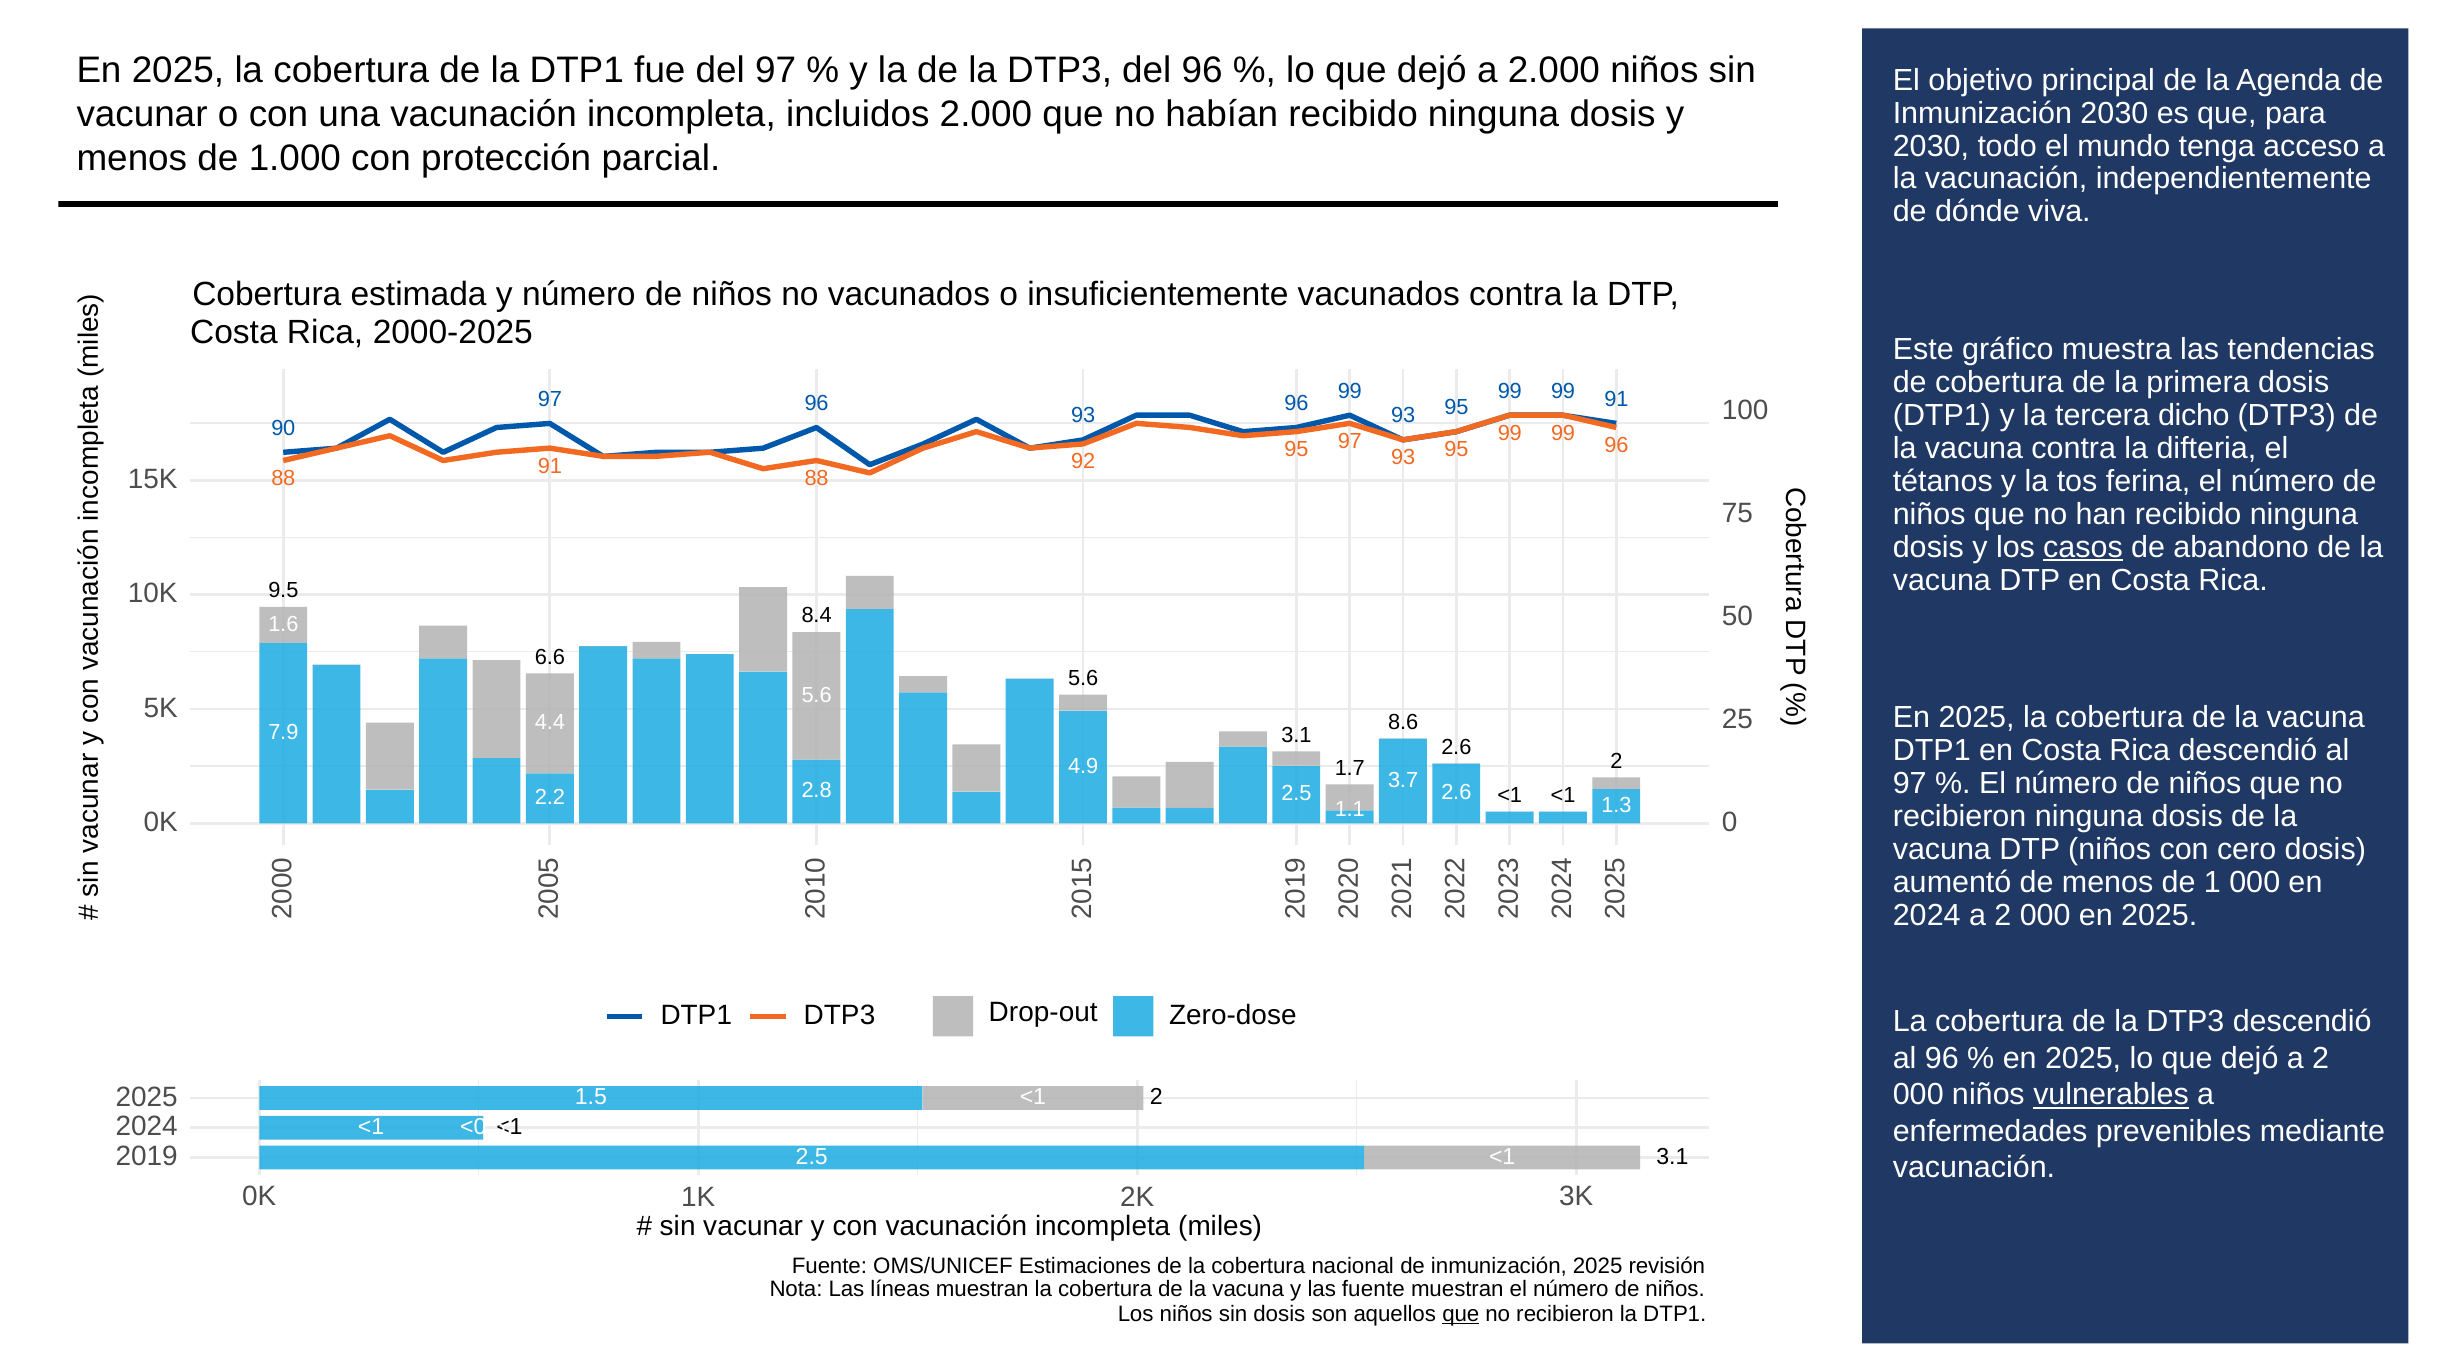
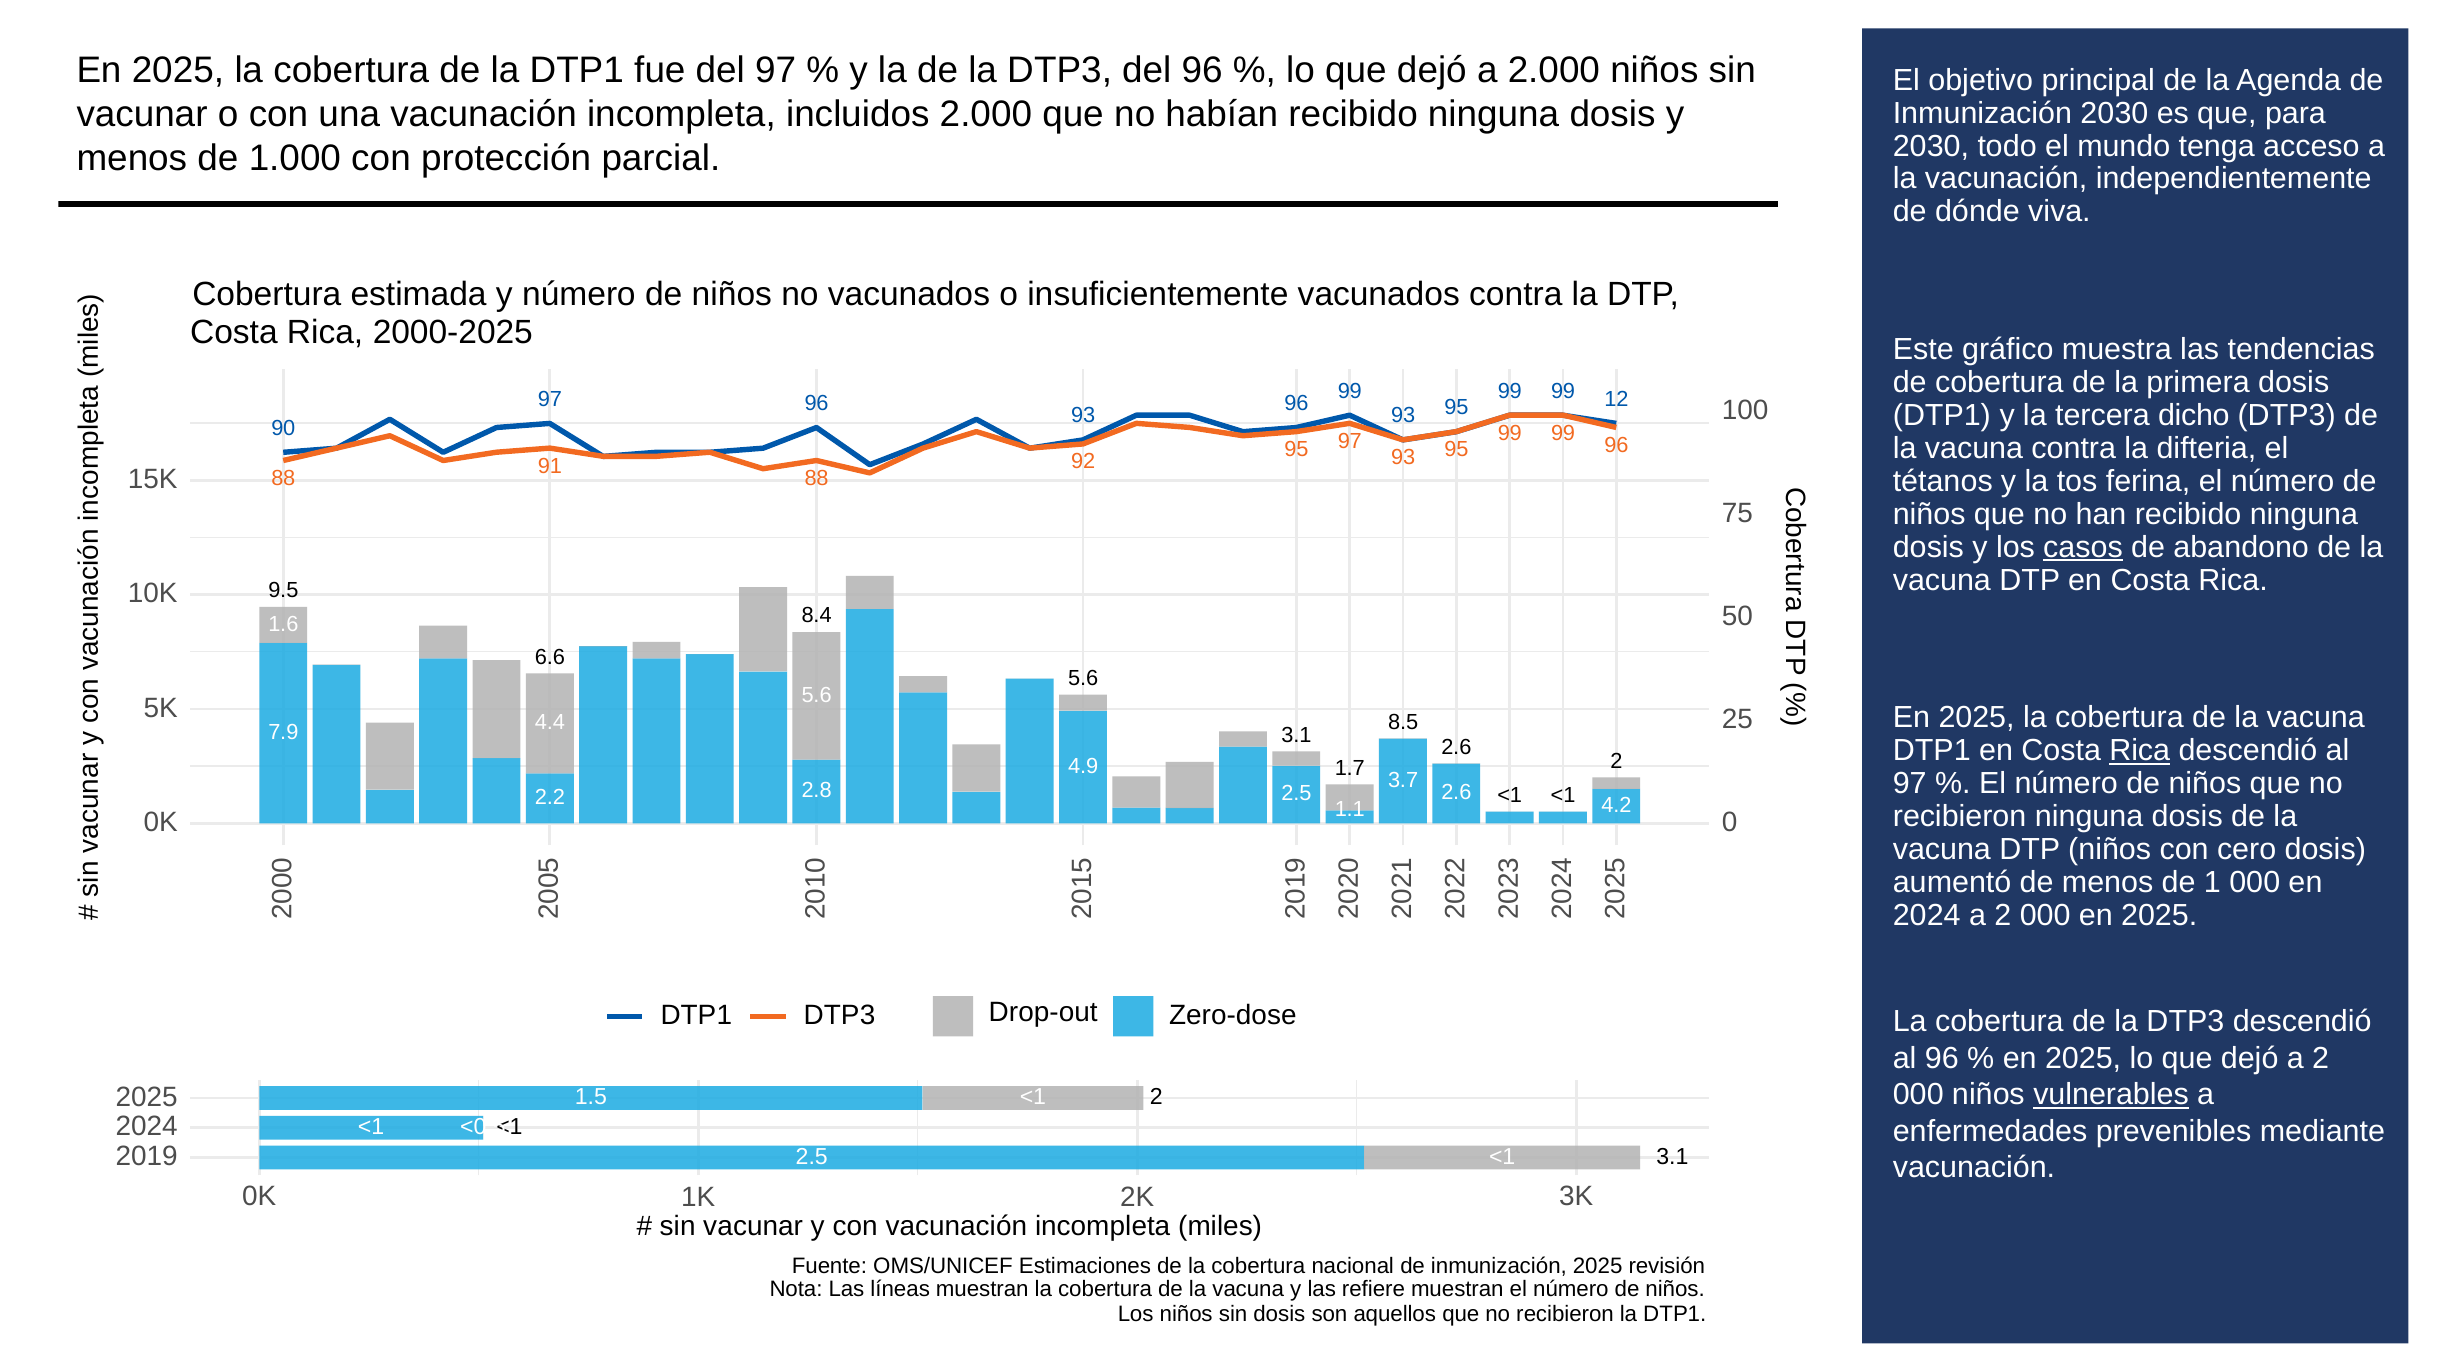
99 91: 91 -> 12 (1616, 399)
8.6: 8.6 -> 8.5 (1403, 722)
Rica underline: none -> present (2140, 751)
1.3: 1.3 -> 4.2 (1616, 805)
las fuente: fuente -> refiere (1373, 1290)
que underline: present -> none (1461, 1314)
